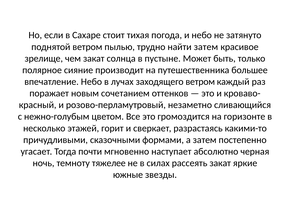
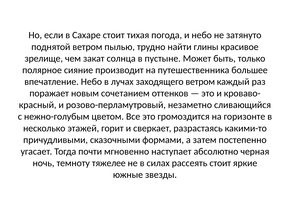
найти затем: затем -> глины (206, 47)
рассеять закат: закат -> стоит (220, 163)
